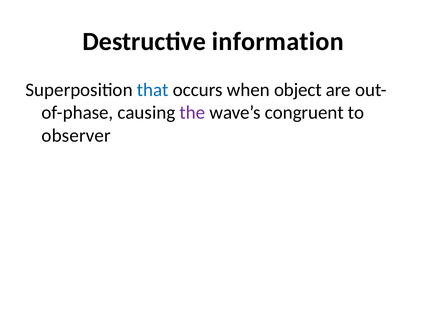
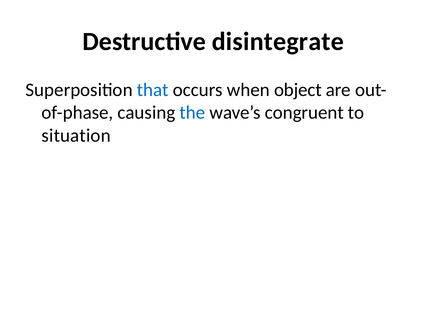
information: information -> disintegrate (278, 41)
the colour: purple -> blue (192, 112)
observer: observer -> situation (76, 135)
